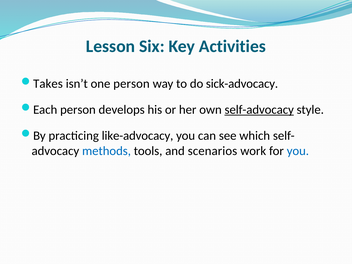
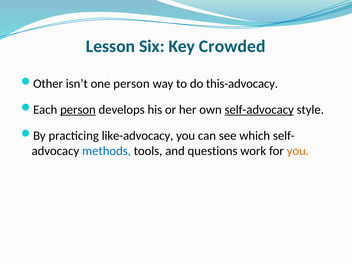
Activities: Activities -> Crowded (232, 46)
Takes: Takes -> Other (48, 84)
sick-advocacy: sick-advocacy -> this-advocacy (242, 84)
person underline: none -> present (78, 110)
scenarios: scenarios -> questions (213, 151)
you colour: blue -> orange (298, 151)
